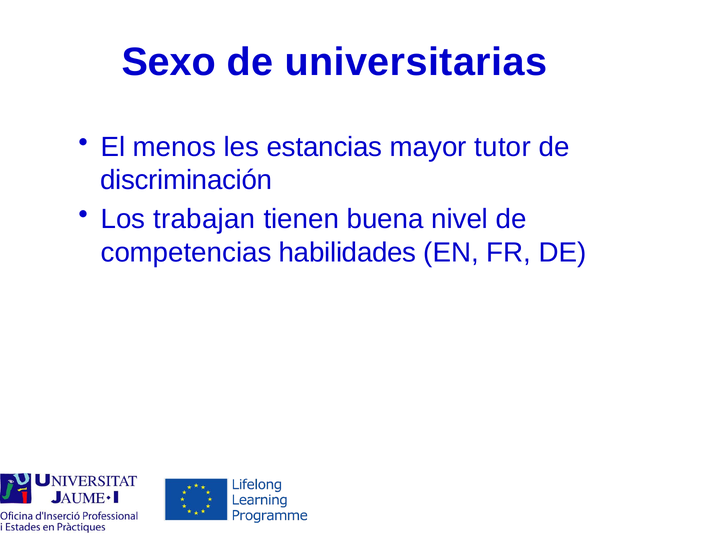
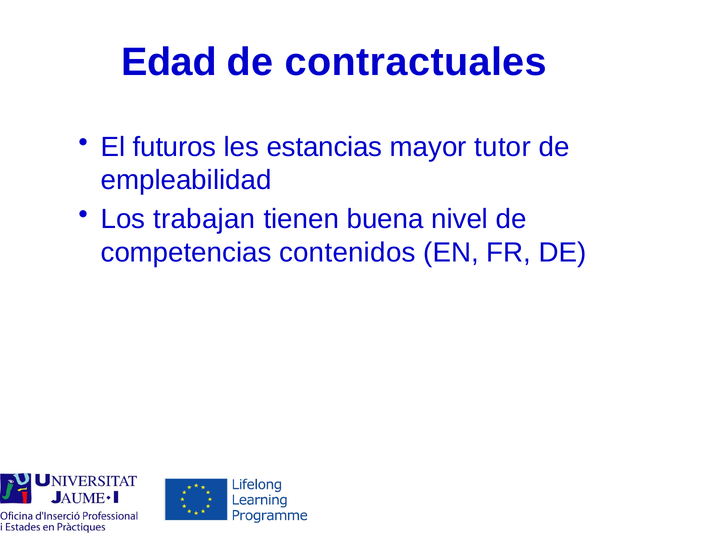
Sexo: Sexo -> Edad (169, 62)
universitarias: universitarias -> contractuales (416, 62)
menos: menos -> futuros (175, 147)
discriminación: discriminación -> empleabilidad (186, 180)
habilidades: habilidades -> contenidos (347, 252)
